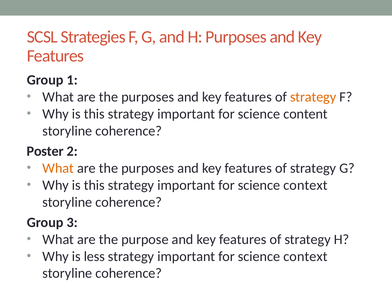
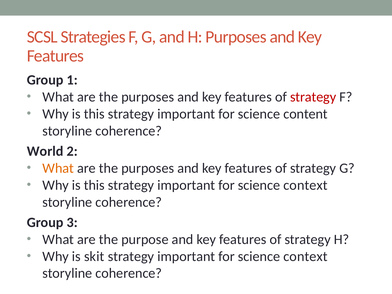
strategy colour: orange -> red (313, 97)
Poster: Poster -> World (45, 151)
less: less -> skit (94, 256)
